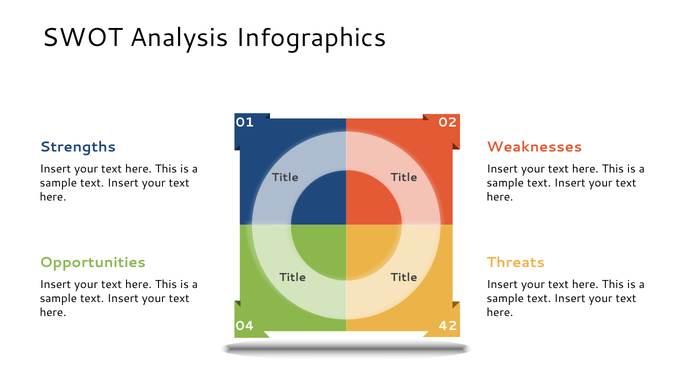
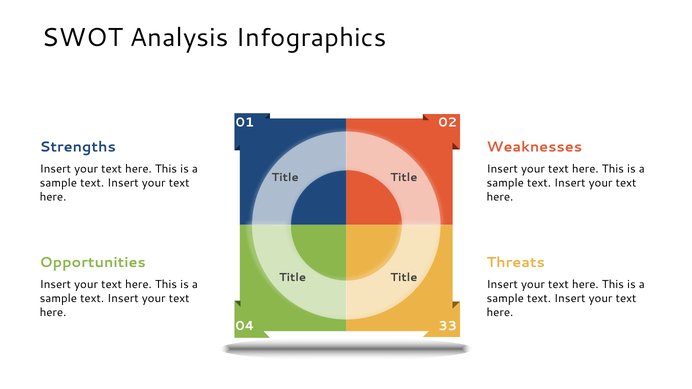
42: 42 -> 33 (448, 326)
